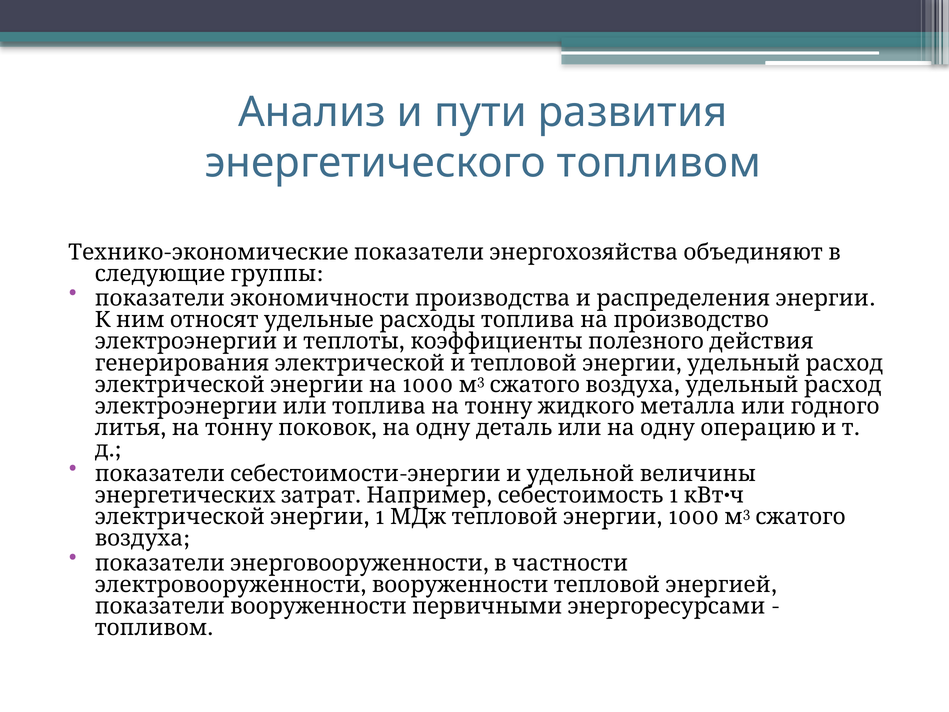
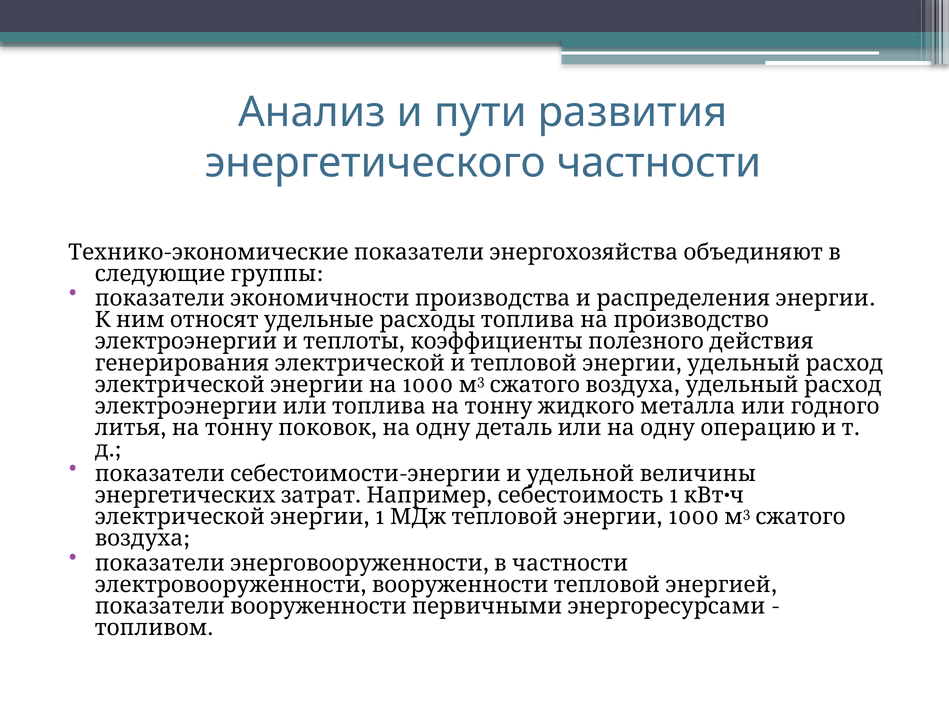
энергетического топливом: топливом -> частности (659, 163)
